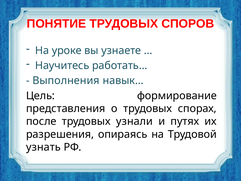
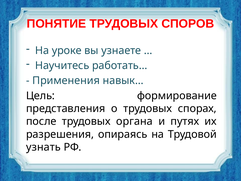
Выполнения: Выполнения -> Применения (66, 81)
узнали: узнали -> органа (134, 121)
